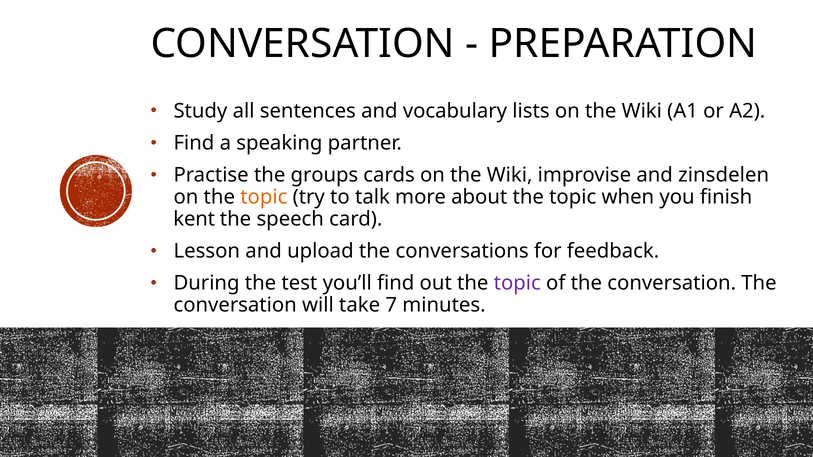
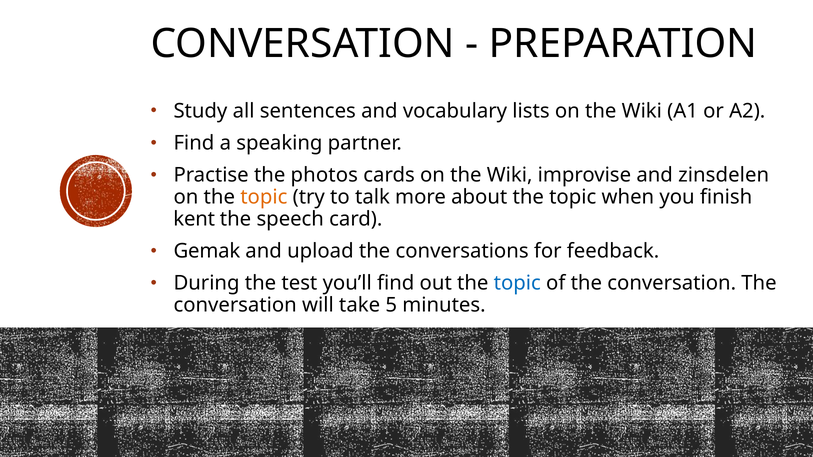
groups: groups -> photos (324, 175)
Lesson: Lesson -> Gemak (207, 251)
topic colour: purple -> blue (517, 283)
7: 7 -> 5 (391, 305)
